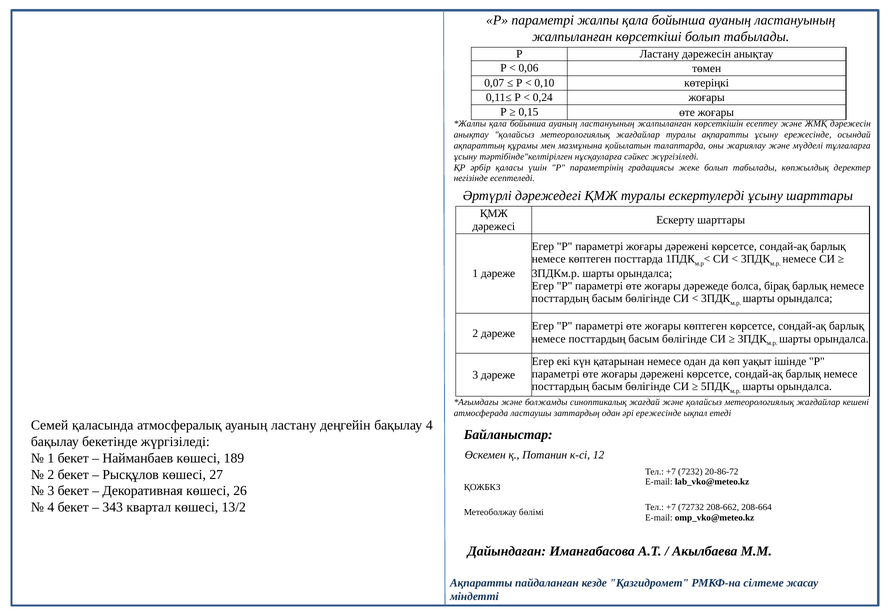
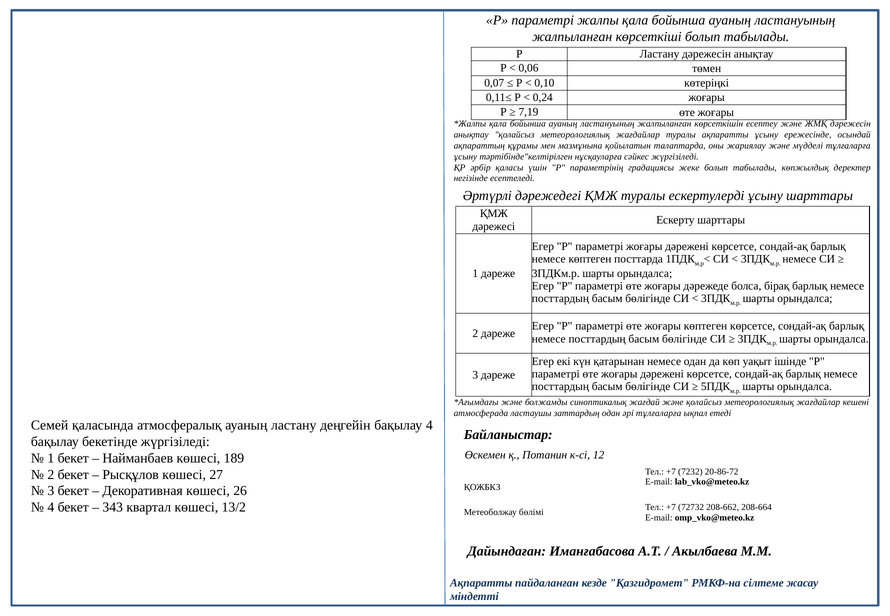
0,15: 0,15 -> 7,19 (528, 112)
әрі ережесінде: ережесінде -> тұлғаларға (659, 413)
